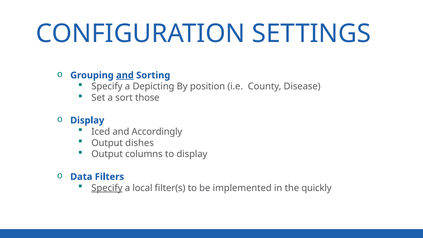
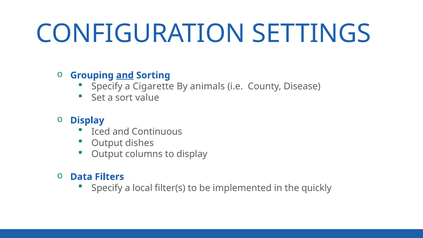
Depicting: Depicting -> Cigarette (153, 87)
position: position -> animals (207, 87)
those: those -> value (147, 98)
Accordingly: Accordingly -> Continuous (157, 132)
Specify underline: present -> none (107, 188)
